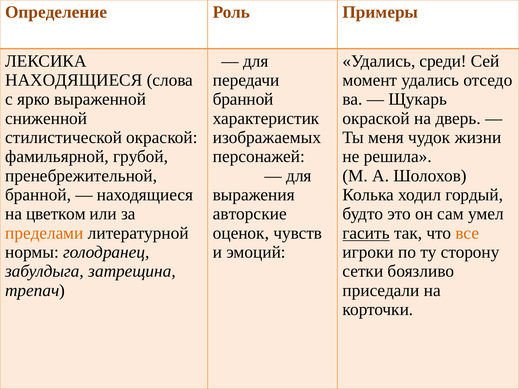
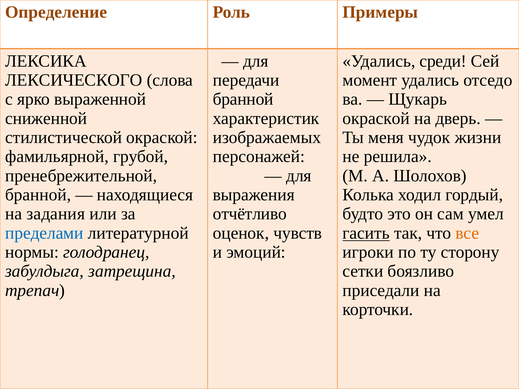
НАХОДЯЩИЕСЯ: НАХОДЯЩИЕСЯ -> ЛЕКСИЧЕСКОГО (74, 80)
цветком: цветком -> задания (56, 214)
авторские: авторские -> отчётливо (250, 214)
пределами colour: orange -> blue (44, 233)
